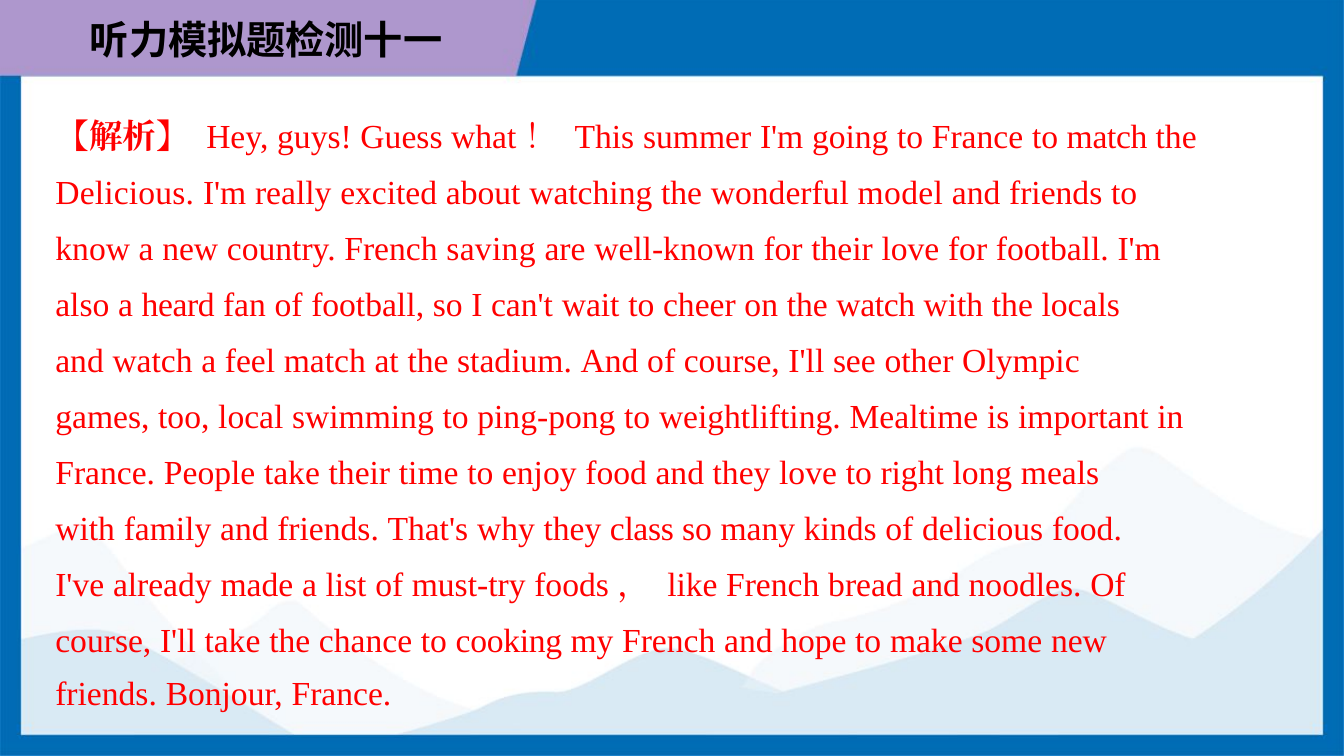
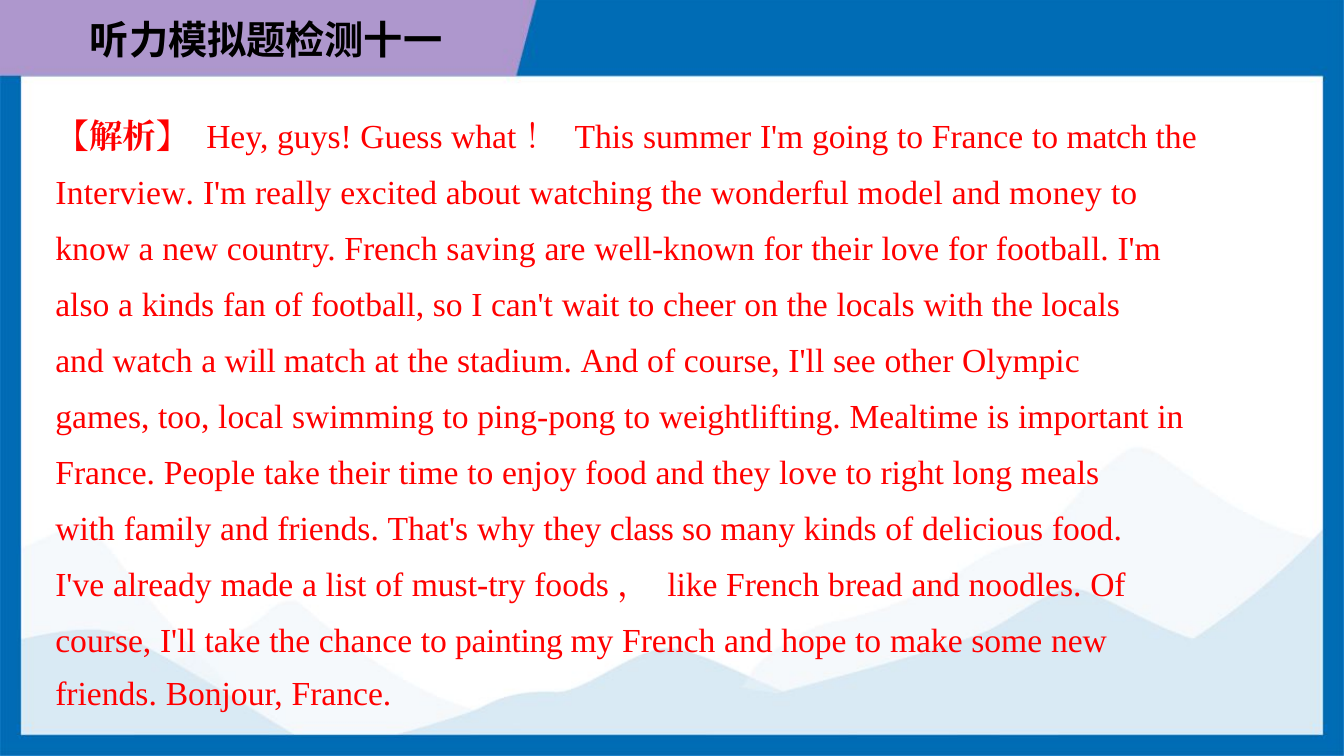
Delicious: Delicious -> Interview (125, 193)
friends: friends -> money (1056, 193)
a heard: heard -> kinds (178, 305)
on the watch: watch -> locals (876, 305)
feel: feel -> will (250, 361)
cooking: cooking -> painting (509, 641)
